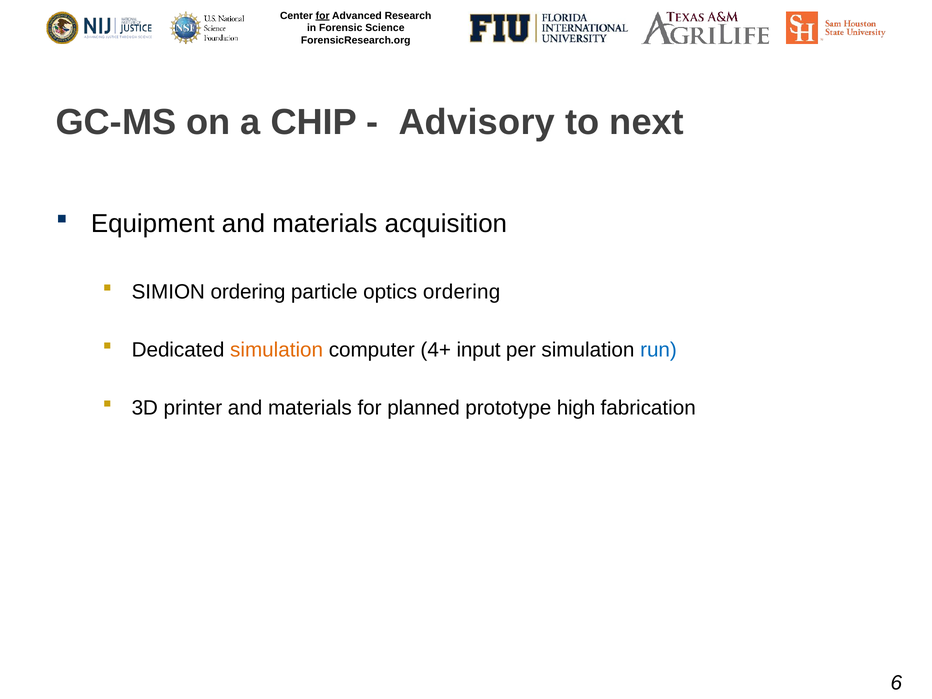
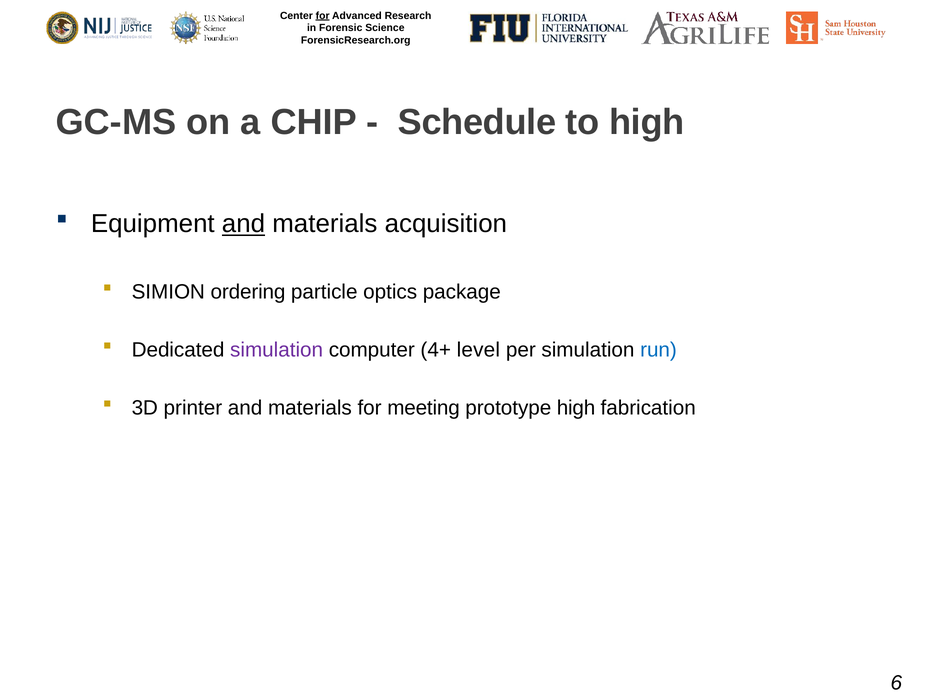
Advisory: Advisory -> Schedule (477, 122)
to next: next -> high (647, 122)
and underline: none -> present (243, 224)
optics ordering: ordering -> package (462, 292)
simulation colour: orange -> purple (277, 350)
input: input -> level (478, 350)
planned: planned -> meeting (424, 408)
